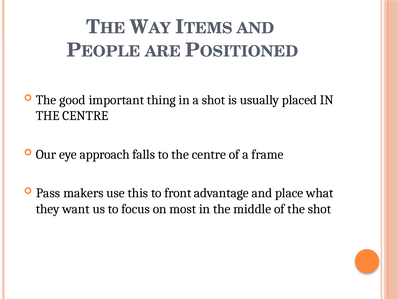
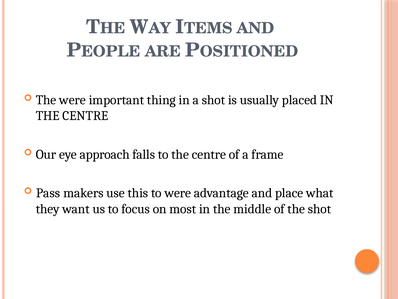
The good: good -> were (73, 100)
to front: front -> were (178, 193)
